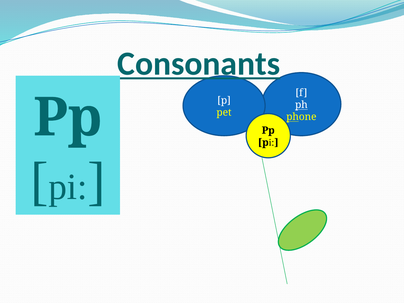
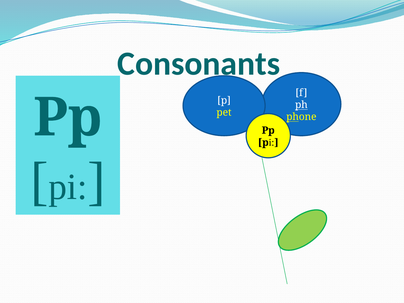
Consonants underline: present -> none (199, 64)
